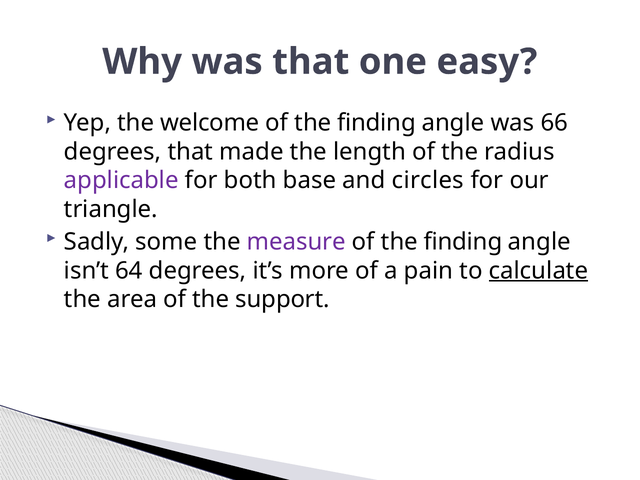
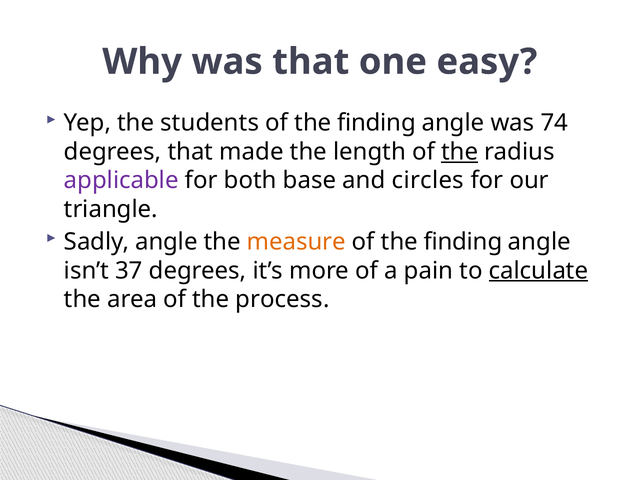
welcome: welcome -> students (210, 123)
66: 66 -> 74 (554, 123)
the underline: none -> present (460, 152)
Sadly some: some -> angle (166, 242)
measure colour: purple -> orange (296, 242)
64: 64 -> 37 (129, 271)
support: support -> process (282, 299)
